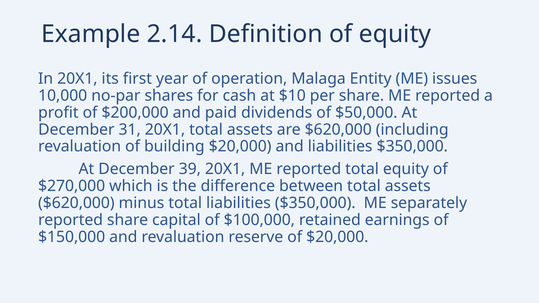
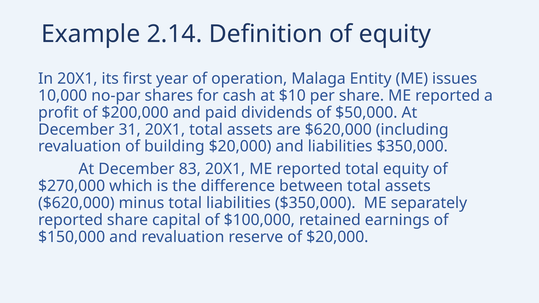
39: 39 -> 83 (190, 169)
